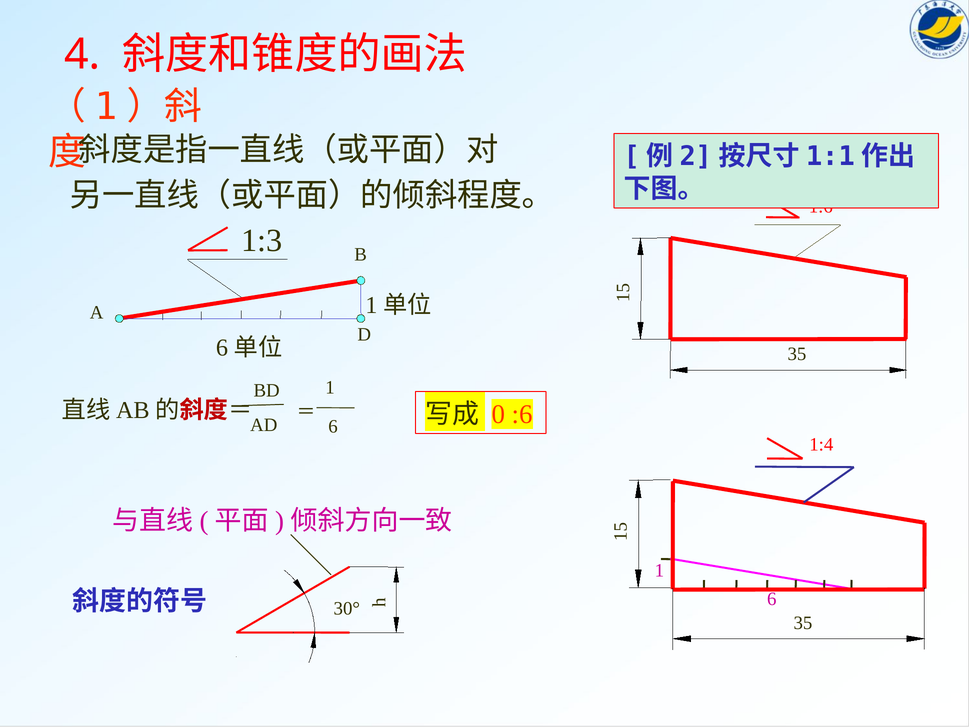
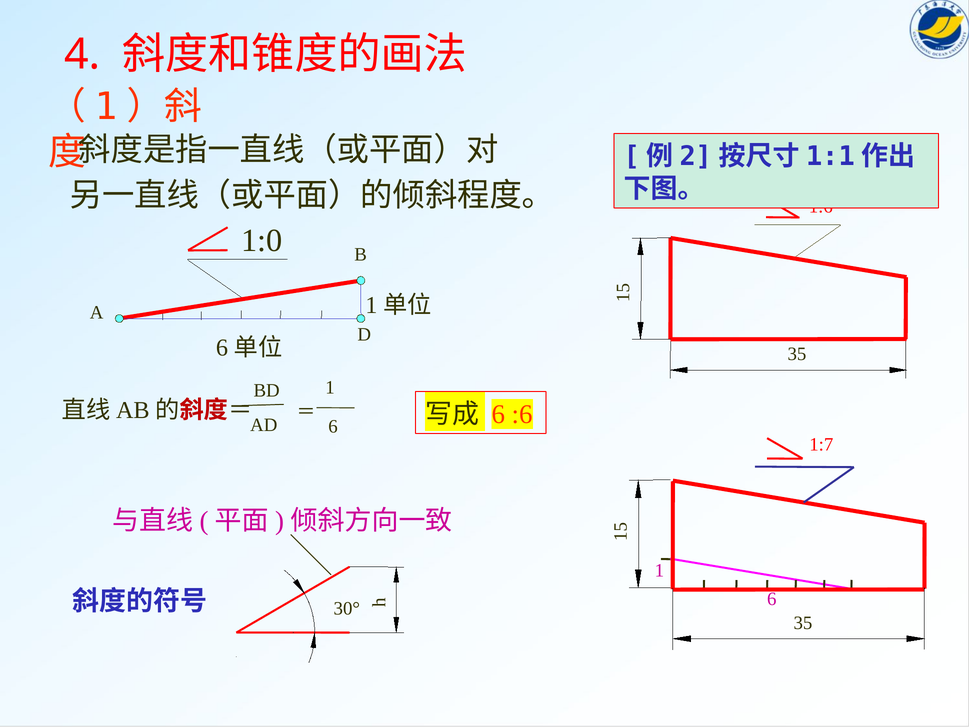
1:3: 1:3 -> 1:0 (262, 241)
0: 0 -> 6 (498, 414)
1:4: 1:4 -> 1:7 (821, 445)
